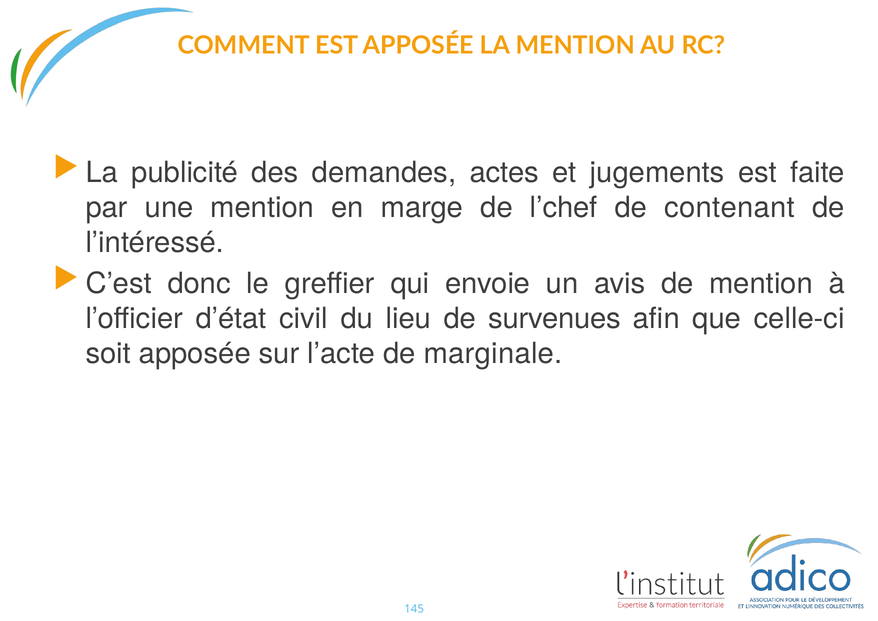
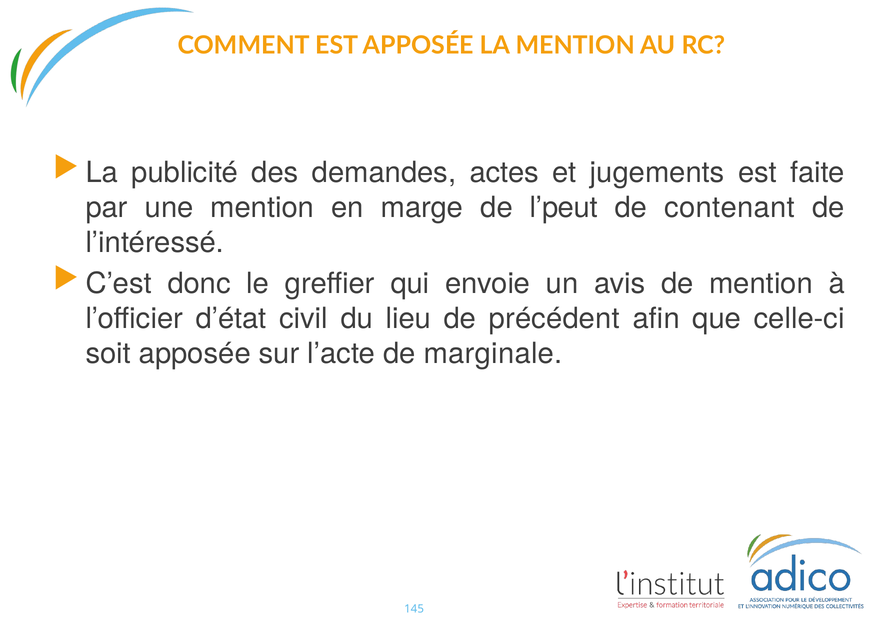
l’chef: l’chef -> l’peut (564, 207)
survenues: survenues -> précédent (554, 319)
